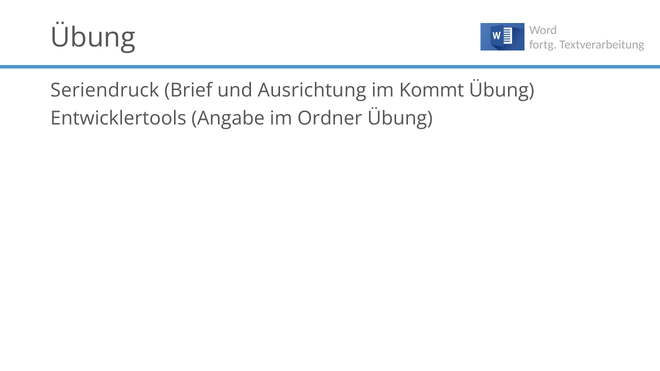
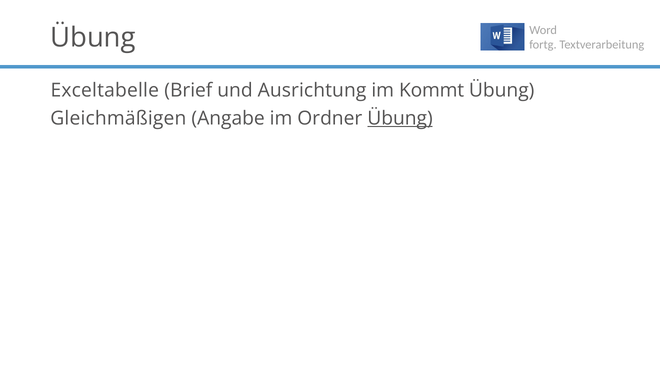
Seriendruck: Seriendruck -> Exceltabelle (105, 91)
Entwicklertools: Entwicklertools -> Gleichmäßigen (118, 118)
Übung underline: none -> present (400, 118)
